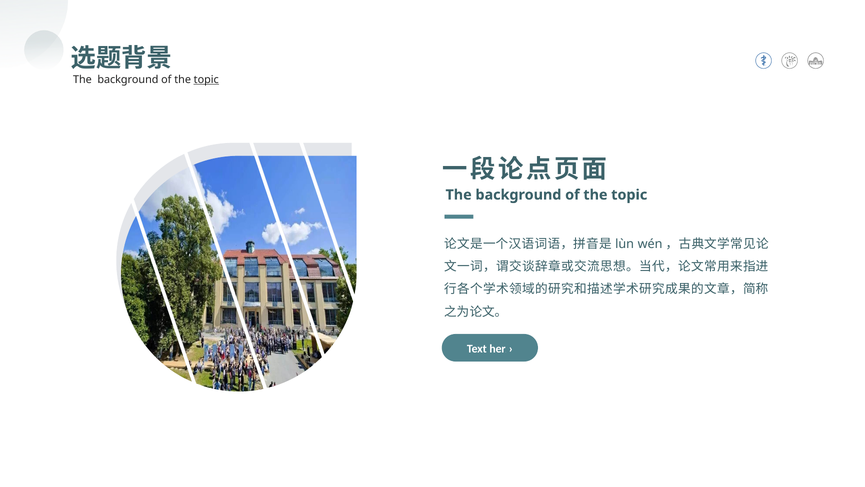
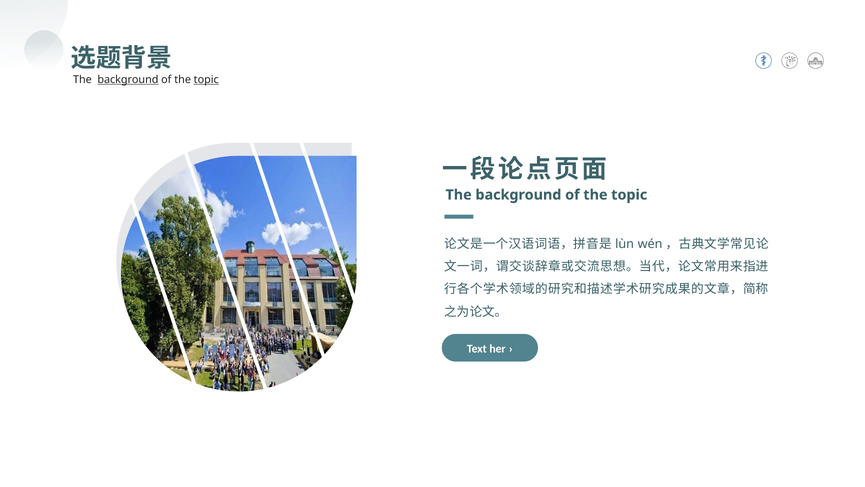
background underline: none -> present (128, 79)
